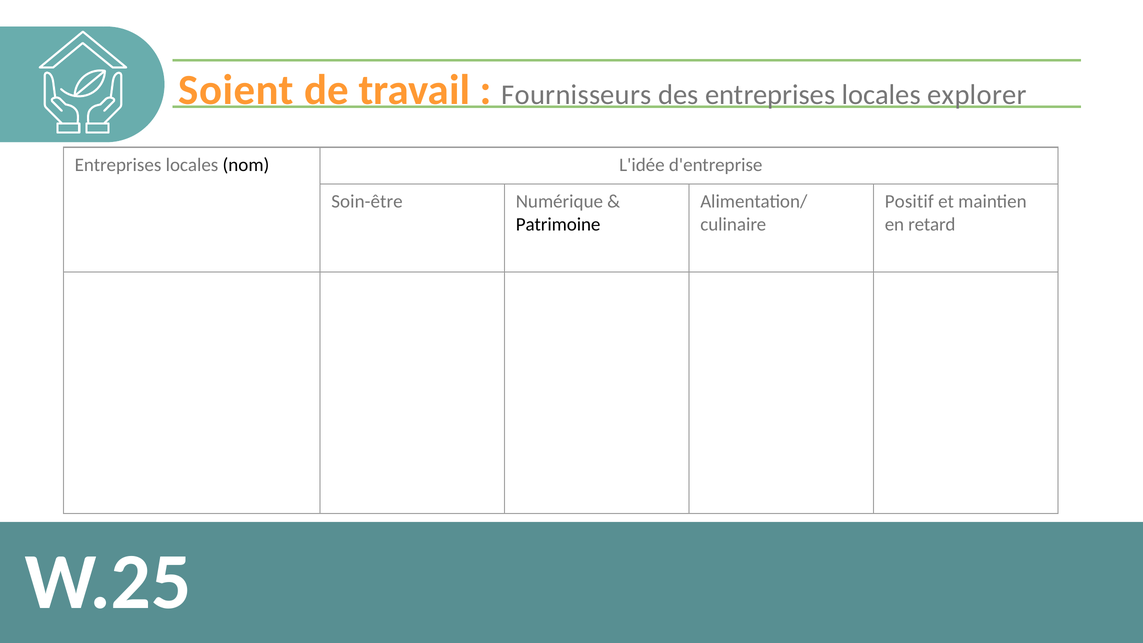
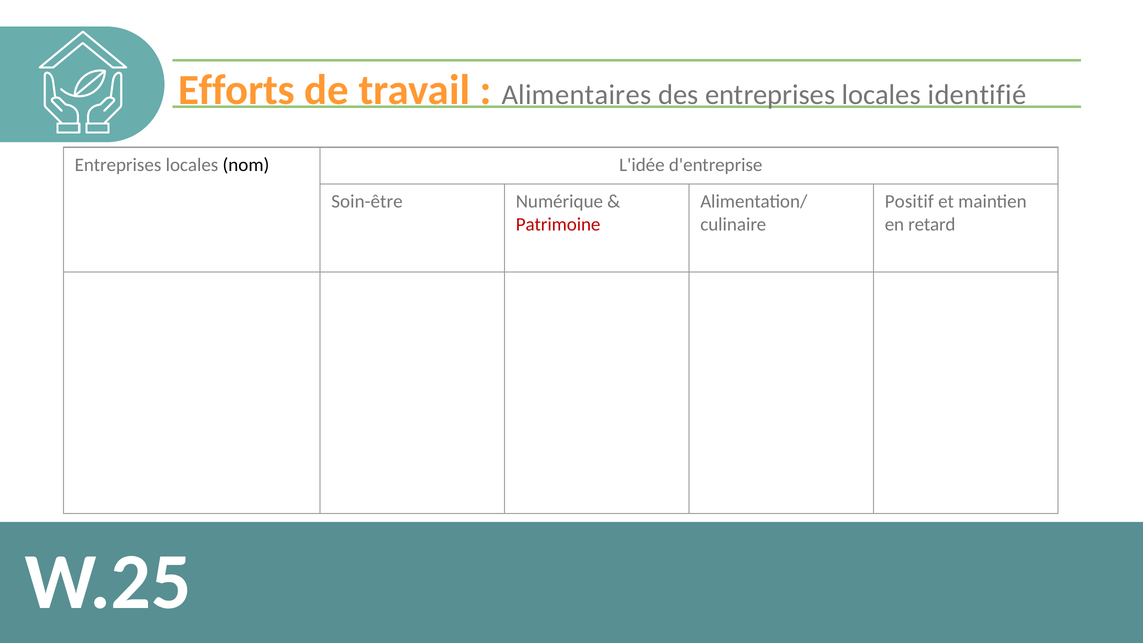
Soient: Soient -> Efforts (236, 90)
Fournisseurs: Fournisseurs -> Alimentaires (576, 95)
explorer: explorer -> identifié (977, 95)
Patrimoine colour: black -> red (558, 225)
